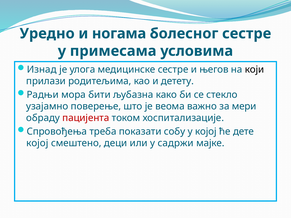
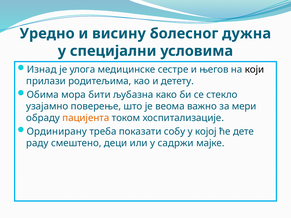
ногама: ногама -> висину (119, 34)
болесног сестре: сестре -> дужна (247, 34)
примесама: примесама -> специјални (113, 51)
Радњи: Радњи -> Обима (43, 95)
пацијента colour: red -> orange (86, 118)
Спровођења: Спровођења -> Ординирану (57, 132)
којој: којој -> раду (37, 143)
